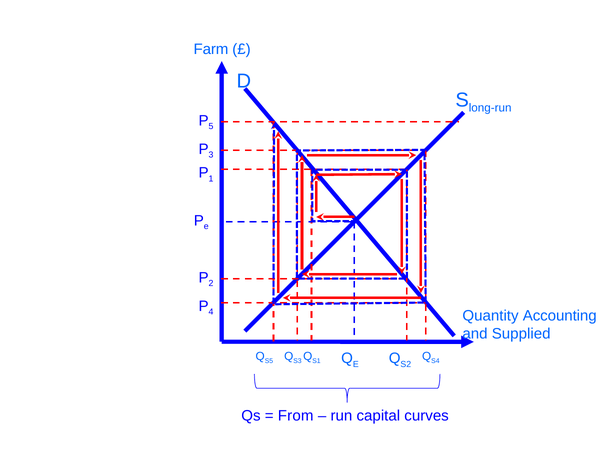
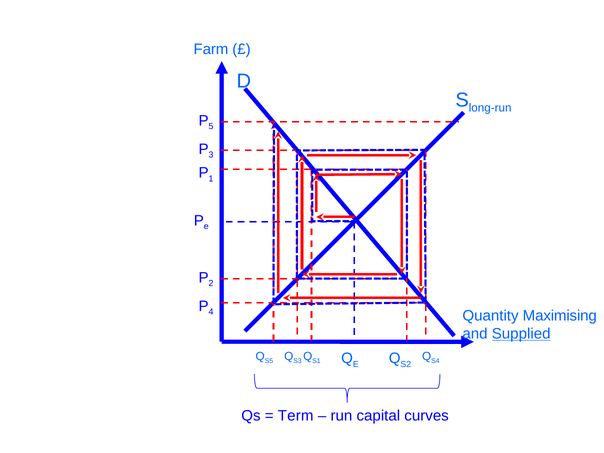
Accounting: Accounting -> Maximising (560, 316)
Supplied underline: none -> present (521, 334)
From: From -> Term (296, 416)
